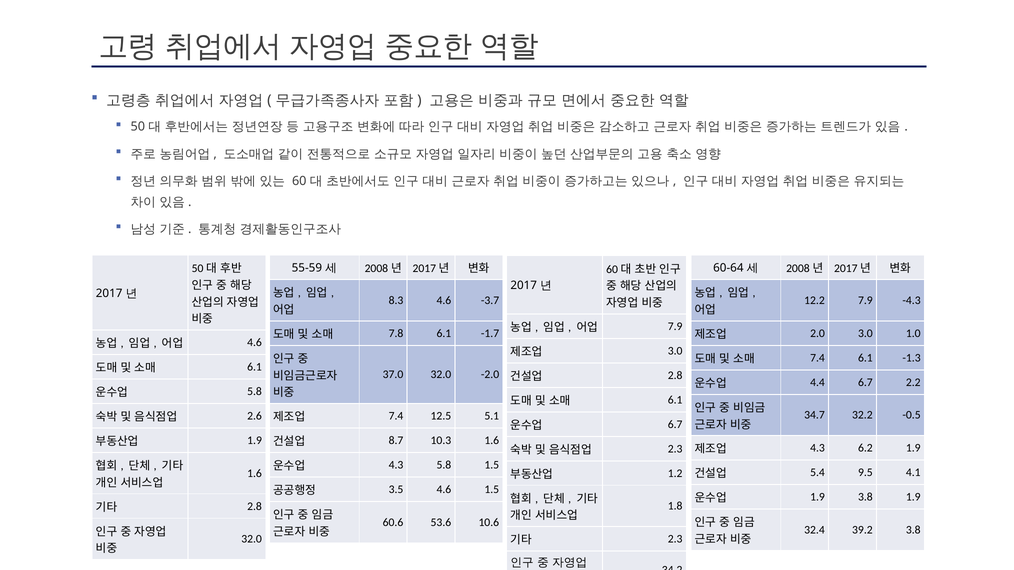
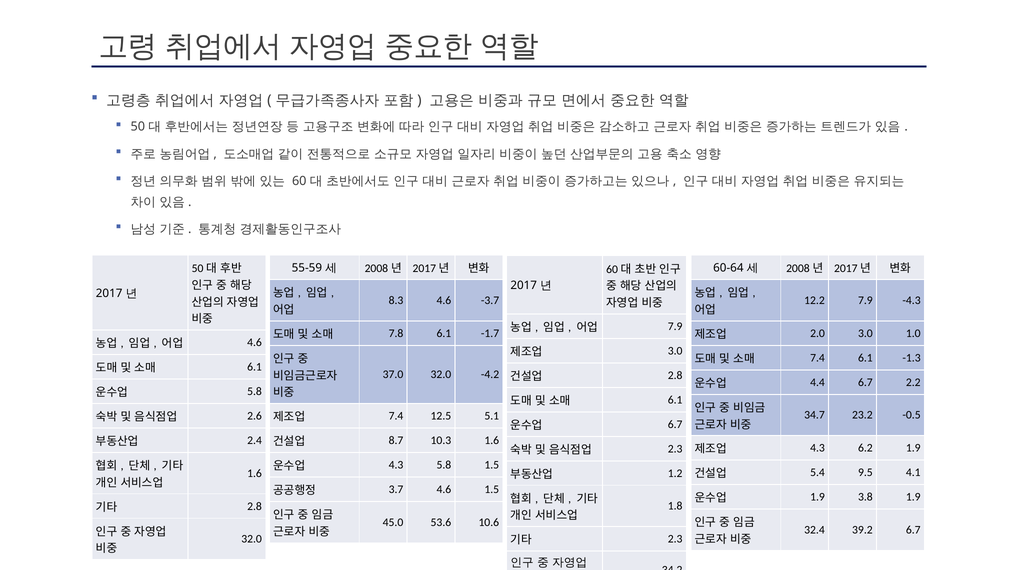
-2.0: -2.0 -> -4.2 (490, 375)
32.2: 32.2 -> 23.2 (862, 415)
1.9: 1.9 -> 2.4 (255, 441)
3.5: 3.5 -> 3.7 (396, 490)
60.6: 60.6 -> 45.0 (393, 523)
39.2 3.8: 3.8 -> 6.7 (913, 530)
